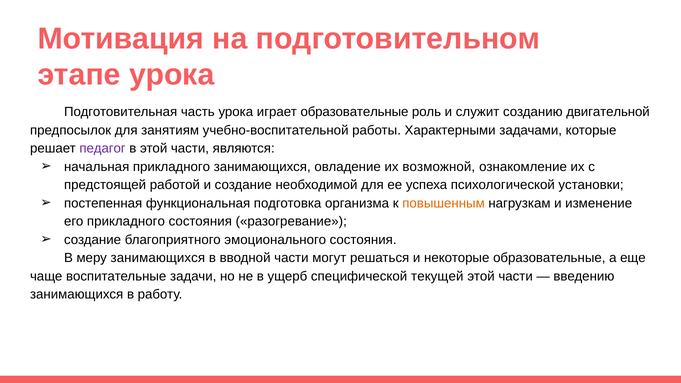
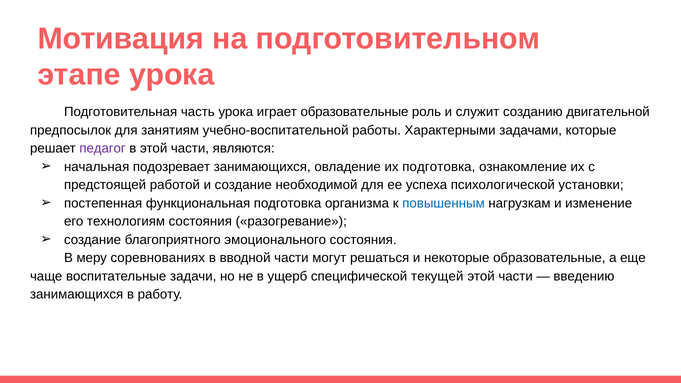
начальная прикладного: прикладного -> подозревает (172, 167)
их возможной: возможной -> подготовка (439, 167)
повышенным colour: orange -> blue (444, 203)
его прикладного: прикладного -> технологиям (126, 221)
меру занимающихся: занимающихся -> соревнованиях (158, 258)
